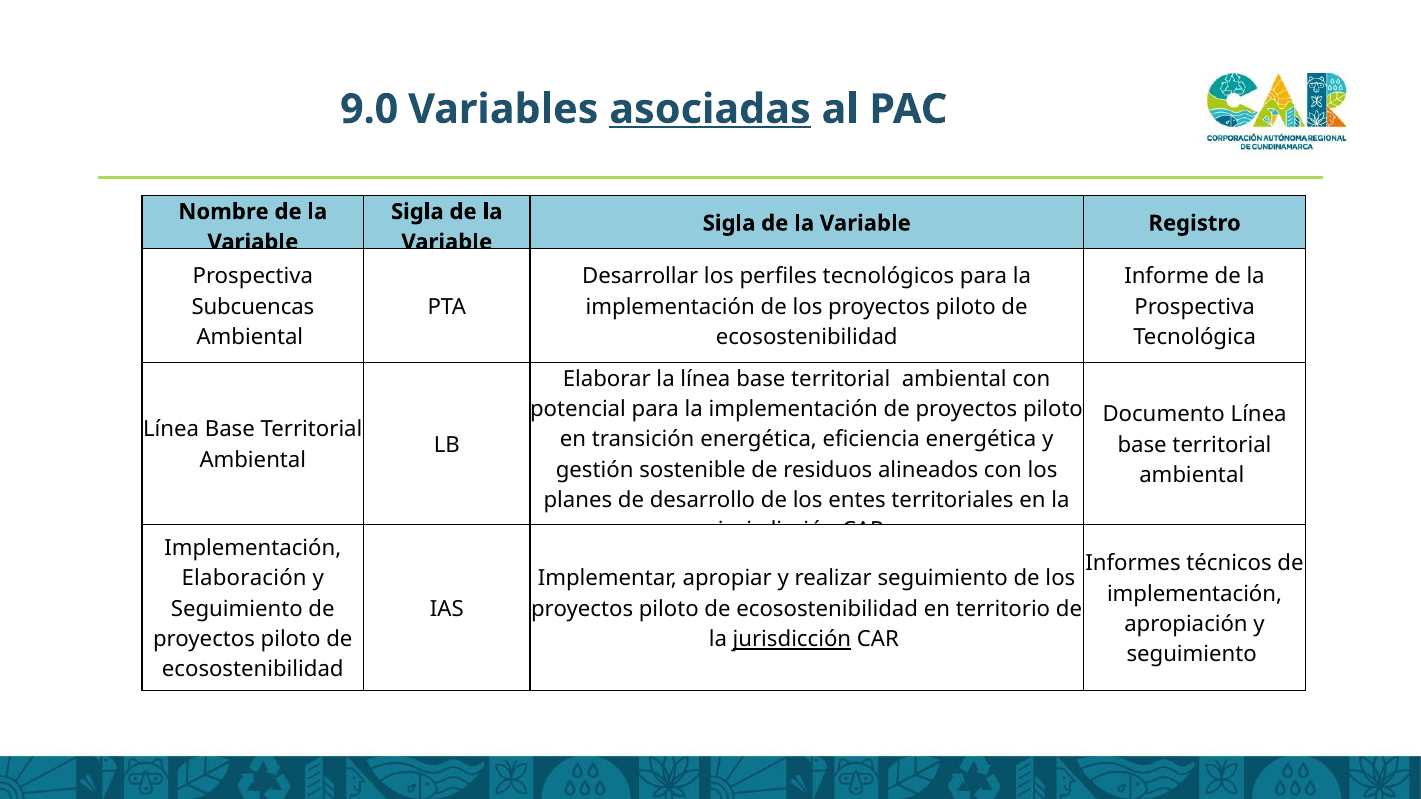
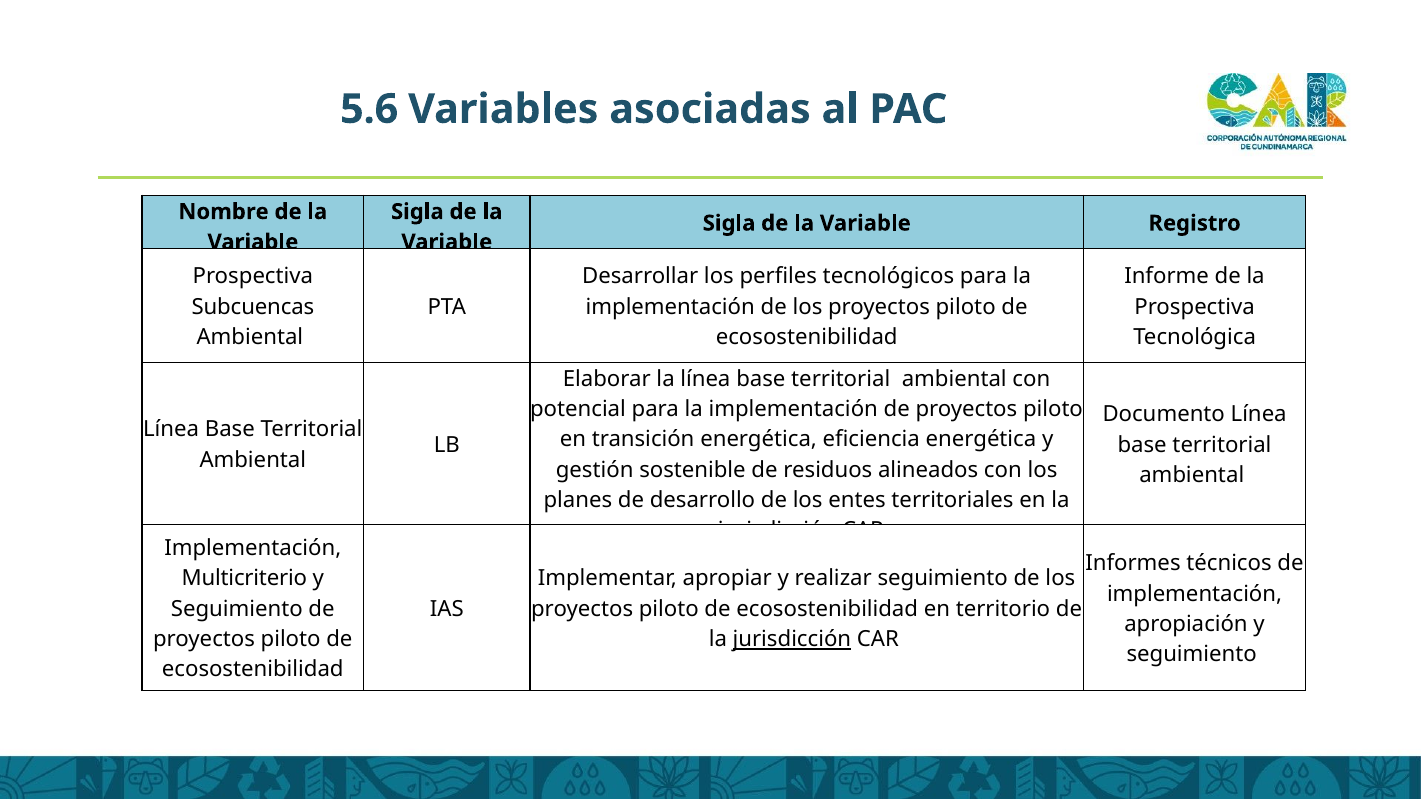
9.0: 9.0 -> 5.6 (369, 109)
asociadas underline: present -> none (710, 109)
Elaboración: Elaboración -> Multicriterio (244, 579)
